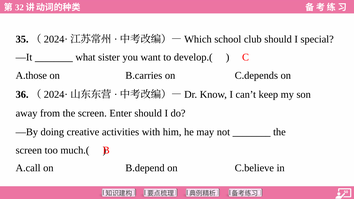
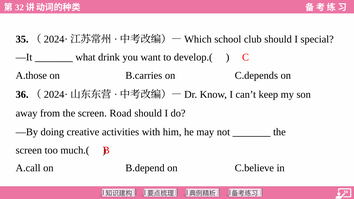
sister: sister -> drink (109, 57)
Enter: Enter -> Road (121, 113)
